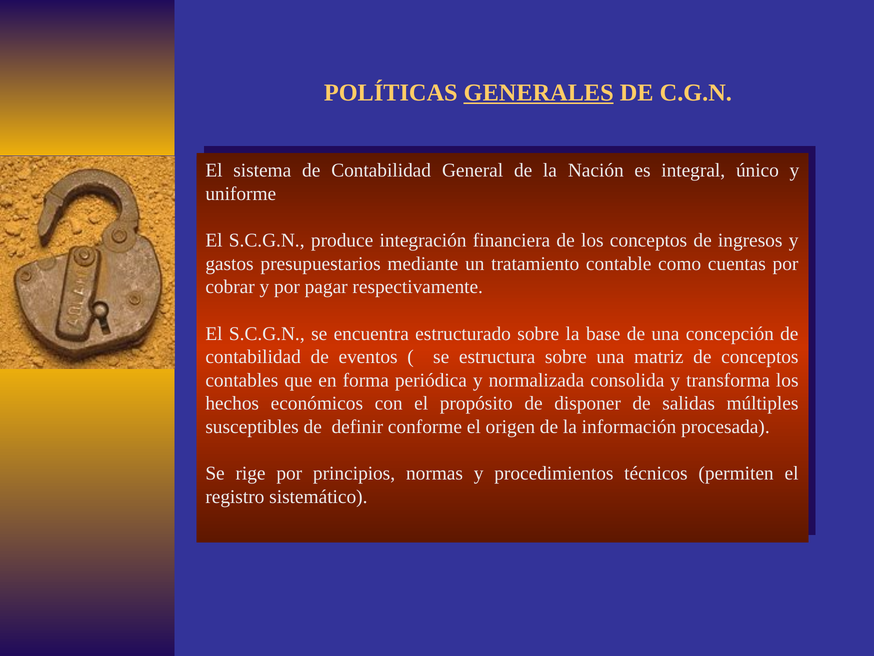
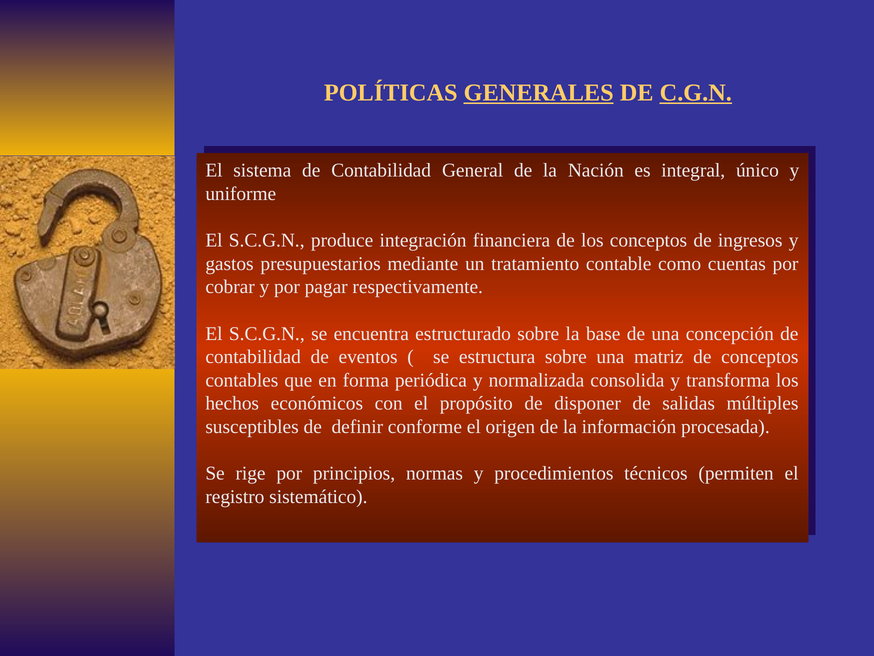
C.G.N underline: none -> present (696, 93)
